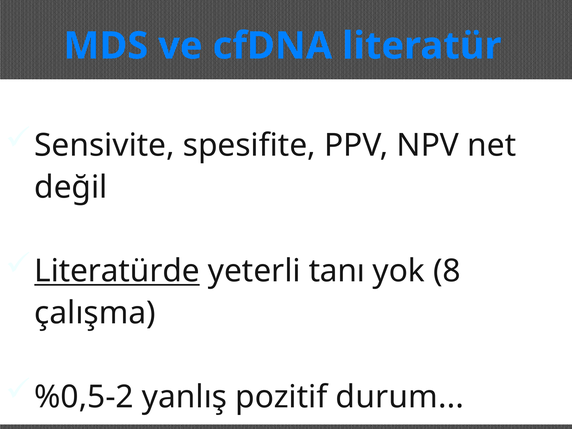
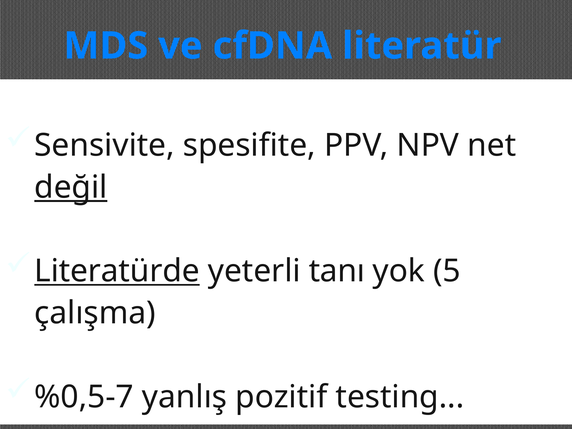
değil underline: none -> present (71, 187)
8: 8 -> 5 (447, 271)
%0,5-2: %0,5-2 -> %0,5-7 (84, 397)
durum: durum -> testing (400, 397)
